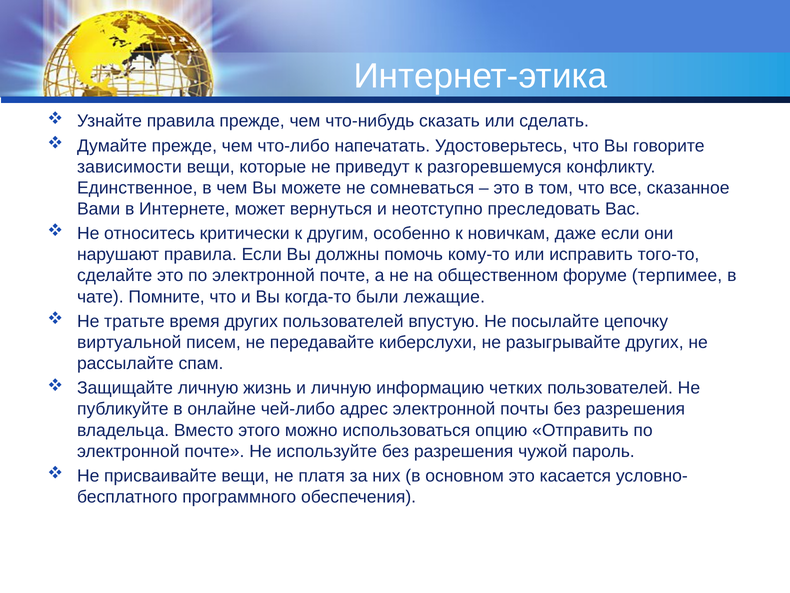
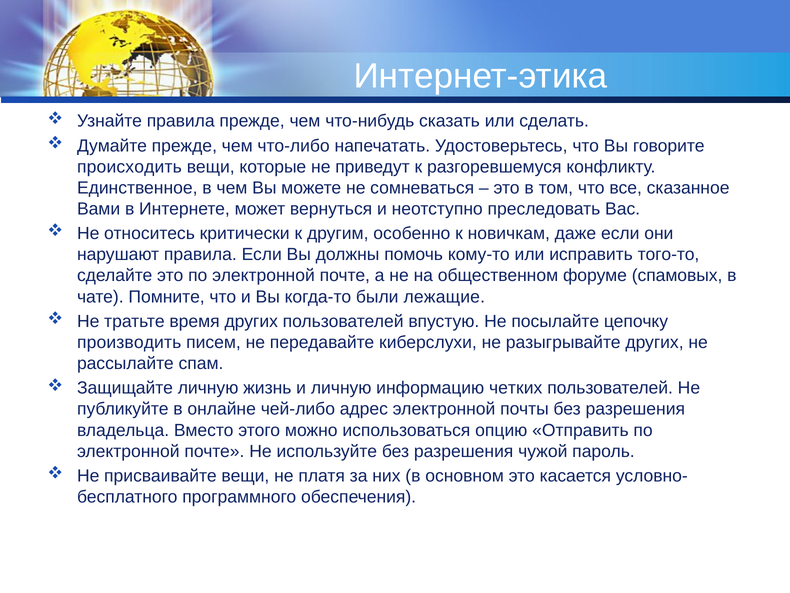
зависимости: зависимости -> происходить (129, 167)
терпимее: терпимее -> спамовых (677, 275)
виртуальной: виртуальной -> производить (129, 342)
